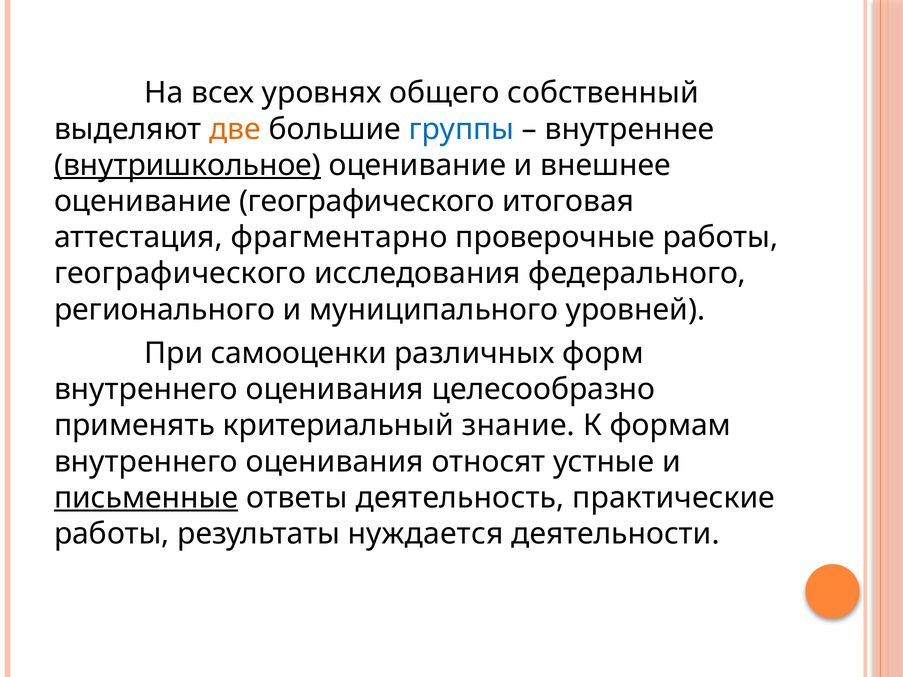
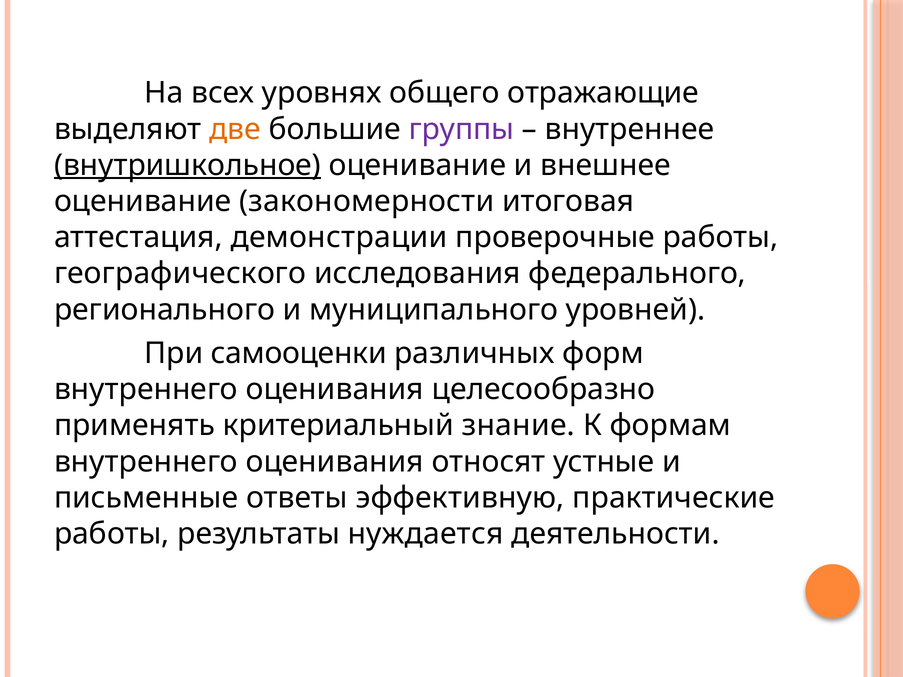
собственный: собственный -> отражающие (603, 93)
группы colour: blue -> purple (461, 129)
оценивание географического: географического -> закономерности (367, 201)
фрагментарно: фрагментарно -> демонстрации (339, 237)
письменные underline: present -> none (146, 498)
деятельность: деятельность -> эффективную (460, 498)
